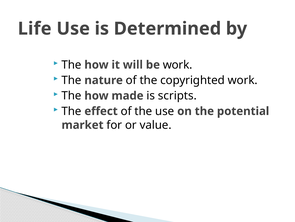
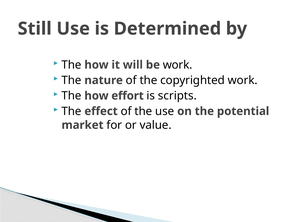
Life: Life -> Still (35, 29)
made: made -> effort (128, 95)
